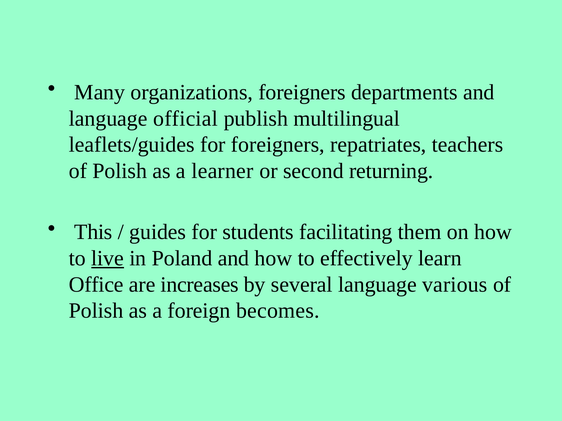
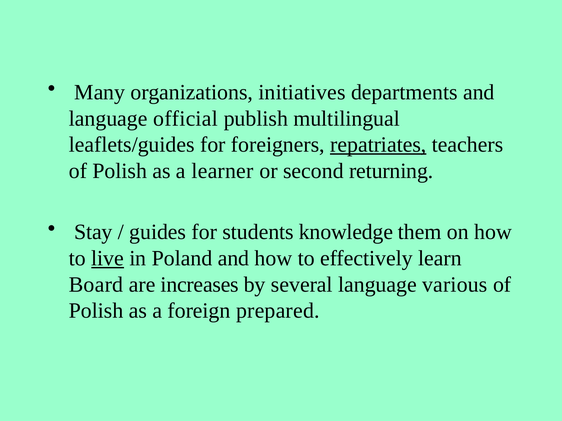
organizations foreigners: foreigners -> initiatives (302, 92)
repatriates underline: none -> present (378, 145)
This: This -> Stay (93, 232)
facilitating: facilitating -> knowledge (346, 232)
Office: Office -> Board (96, 285)
becomes: becomes -> prepared (278, 311)
